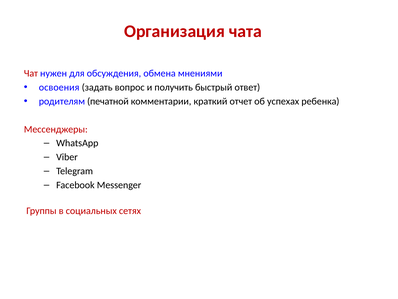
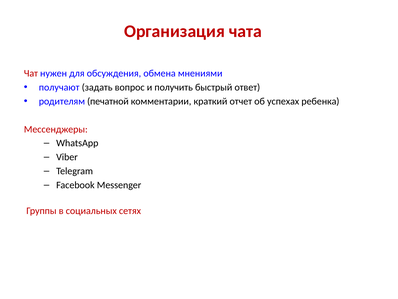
освоения: освоения -> получают (59, 87)
